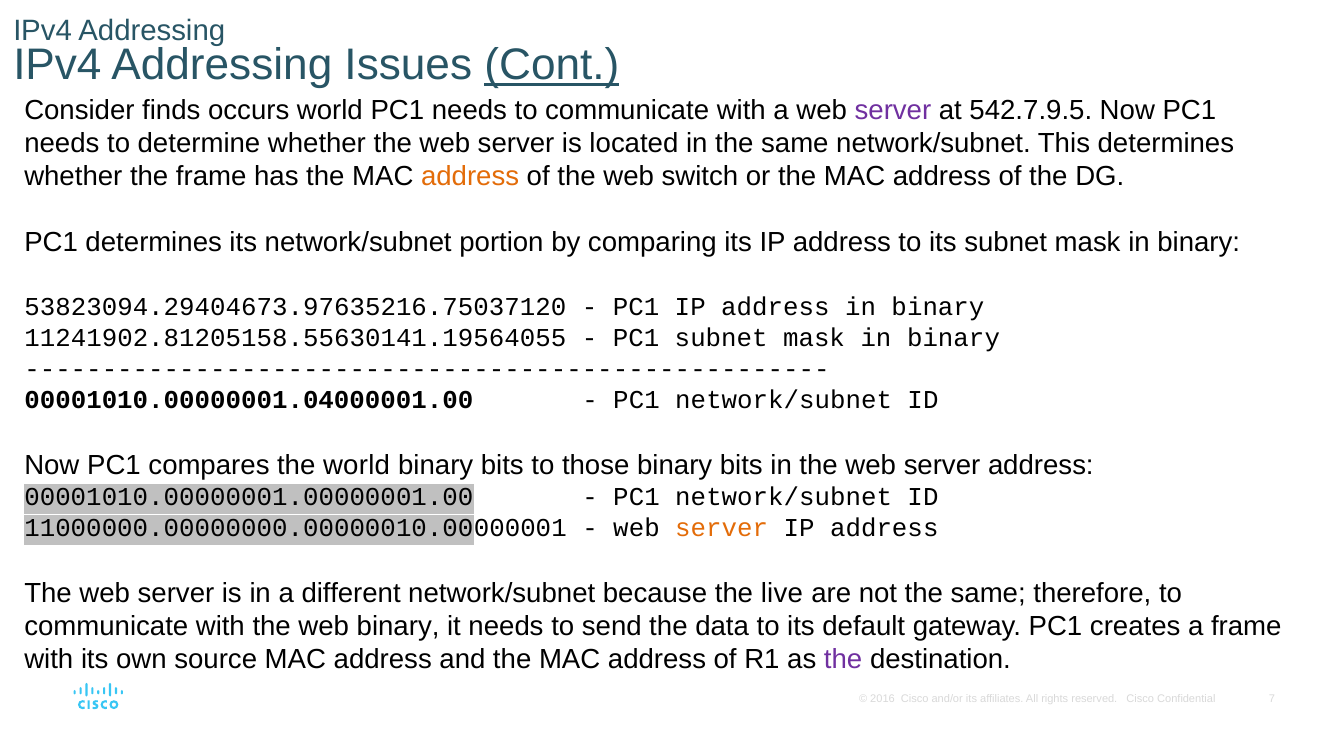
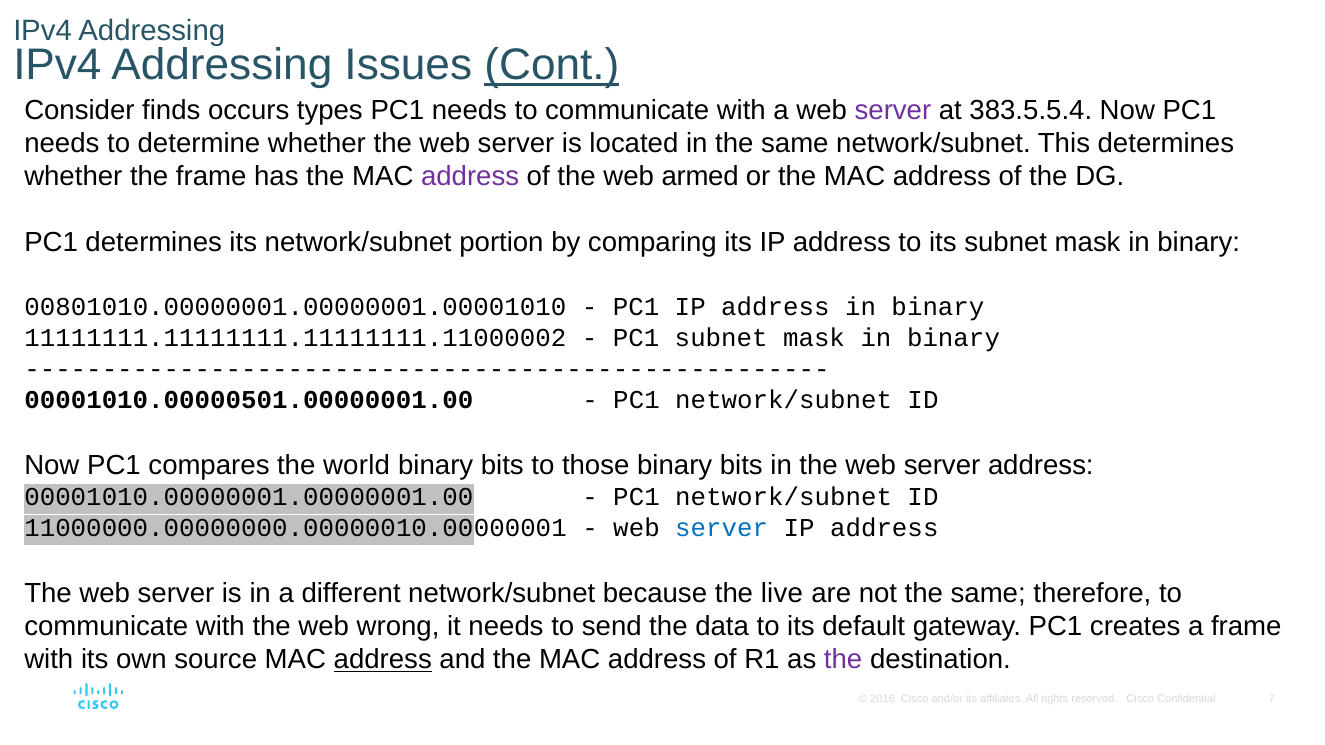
occurs world: world -> types (330, 110)
542.7.9.5: 542.7.9.5 -> 383.5.5.4 (1031, 110)
address colour: orange -> purple (470, 176)
switch: switch -> armed (700, 176)
53823094.29404673.97635216.75037120: 53823094.29404673.97635216.75037120 -> 00801010.00000001.00000001.00001010 (295, 308)
11241902.81205158.55630141.19564055: 11241902.81205158.55630141.19564055 -> 11111111.11111111.11111111.11000002 (295, 339)
00001010.00000001.04000001.00: 00001010.00000001.04000001.00 -> 00001010.00000501.00000001.00 (249, 400)
server colour: orange -> blue (722, 528)
web binary: binary -> wrong (398, 627)
address underline: none -> present (383, 660)
